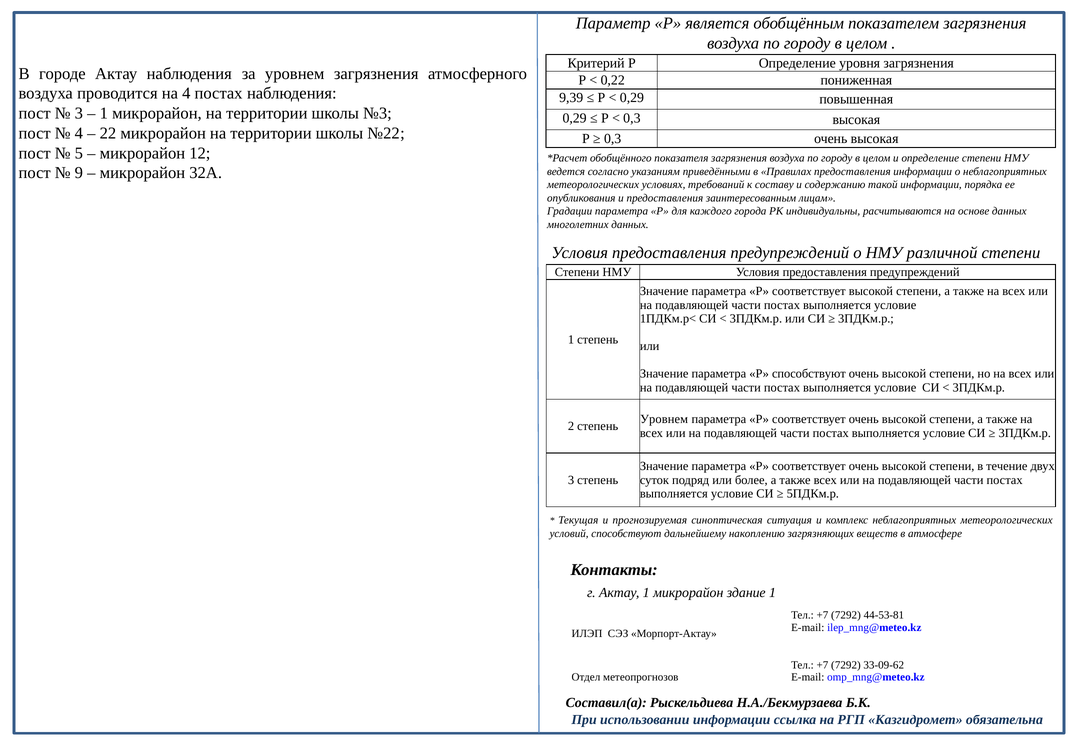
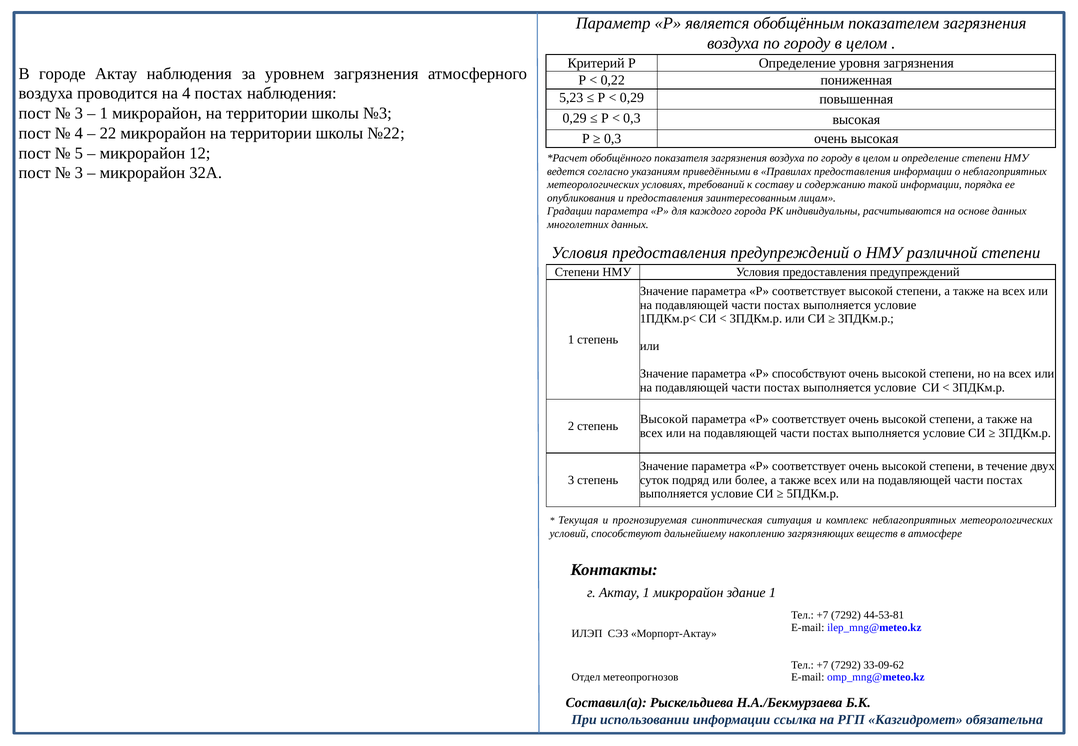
9,39: 9,39 -> 5,23 (571, 98)
9: 9 -> 3 (79, 173)
Уровнем: Уровнем -> Высокой (664, 419)
